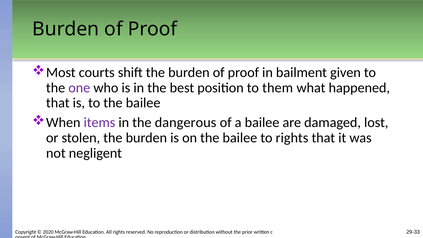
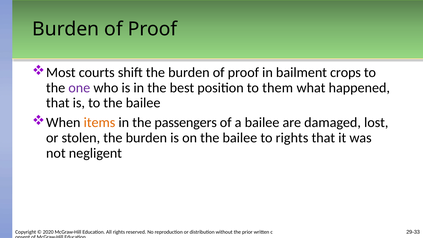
given: given -> crops (346, 72)
items colour: purple -> orange (99, 123)
dangerous: dangerous -> passengers (186, 123)
